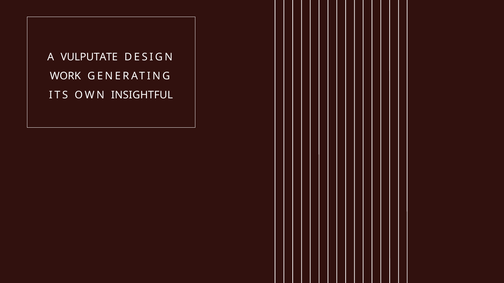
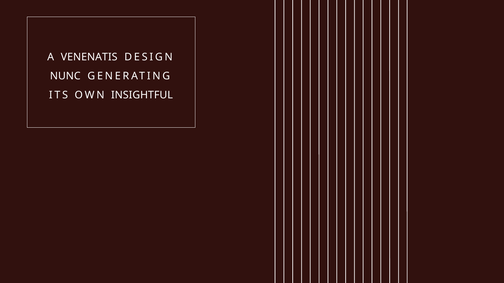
VULPUTATE: VULPUTATE -> VENENATIS (89, 57)
WORK: WORK -> NUNC (65, 76)
